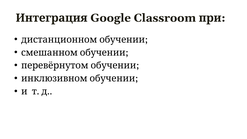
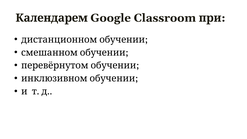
Интеграция: Интеграция -> Календарем (52, 18)
